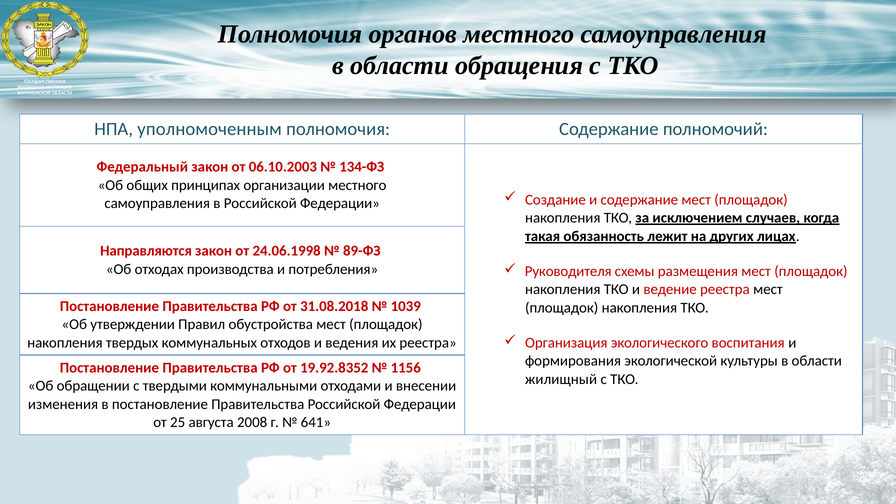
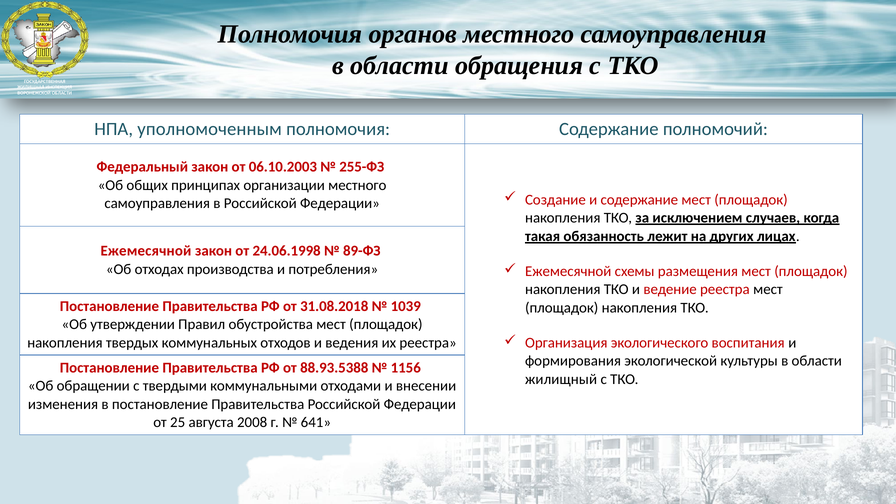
134-ФЗ: 134-ФЗ -> 255-ФЗ (362, 167)
Направляются: Направляются -> Ежемесячной (146, 251)
Руководителя: Руководителя -> Ежемесячной (568, 271)
19.92.8352: 19.92.8352 -> 88.93.5388 (334, 368)
